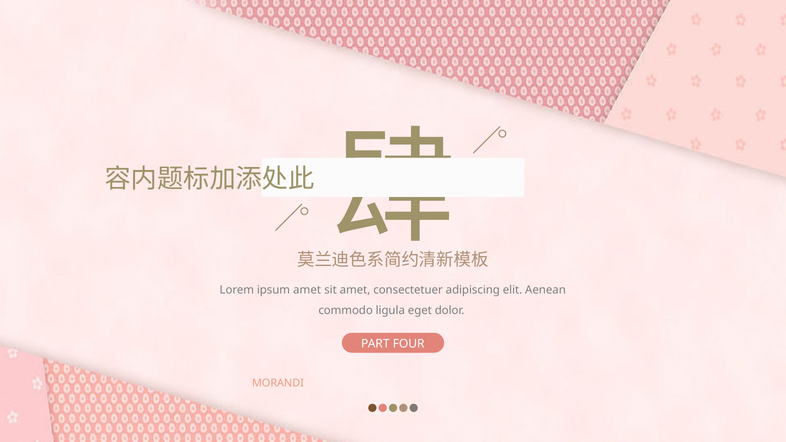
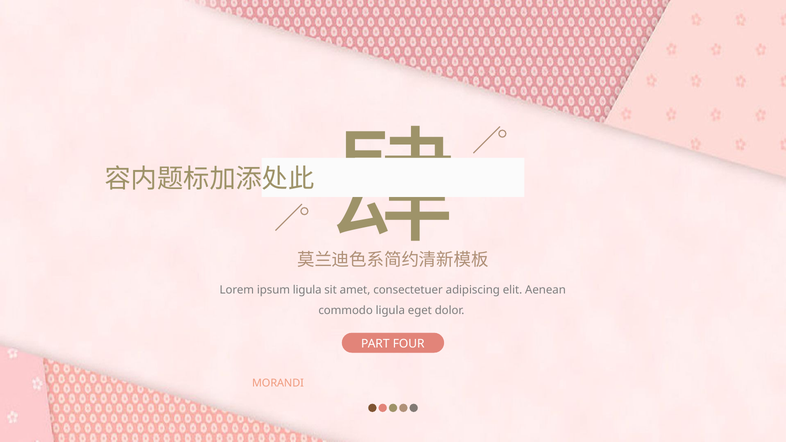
ipsum amet: amet -> ligula (307, 290)
